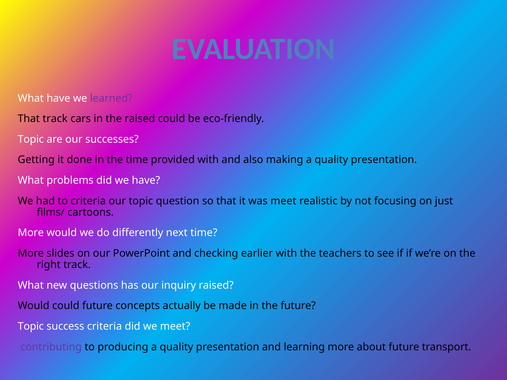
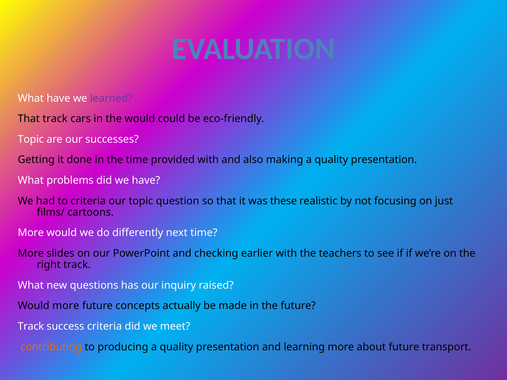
the raised: raised -> would (140, 119)
was meet: meet -> these (284, 201)
Would could: could -> more (66, 306)
Topic: Topic -> Track (31, 327)
contributing colour: purple -> orange (51, 347)
